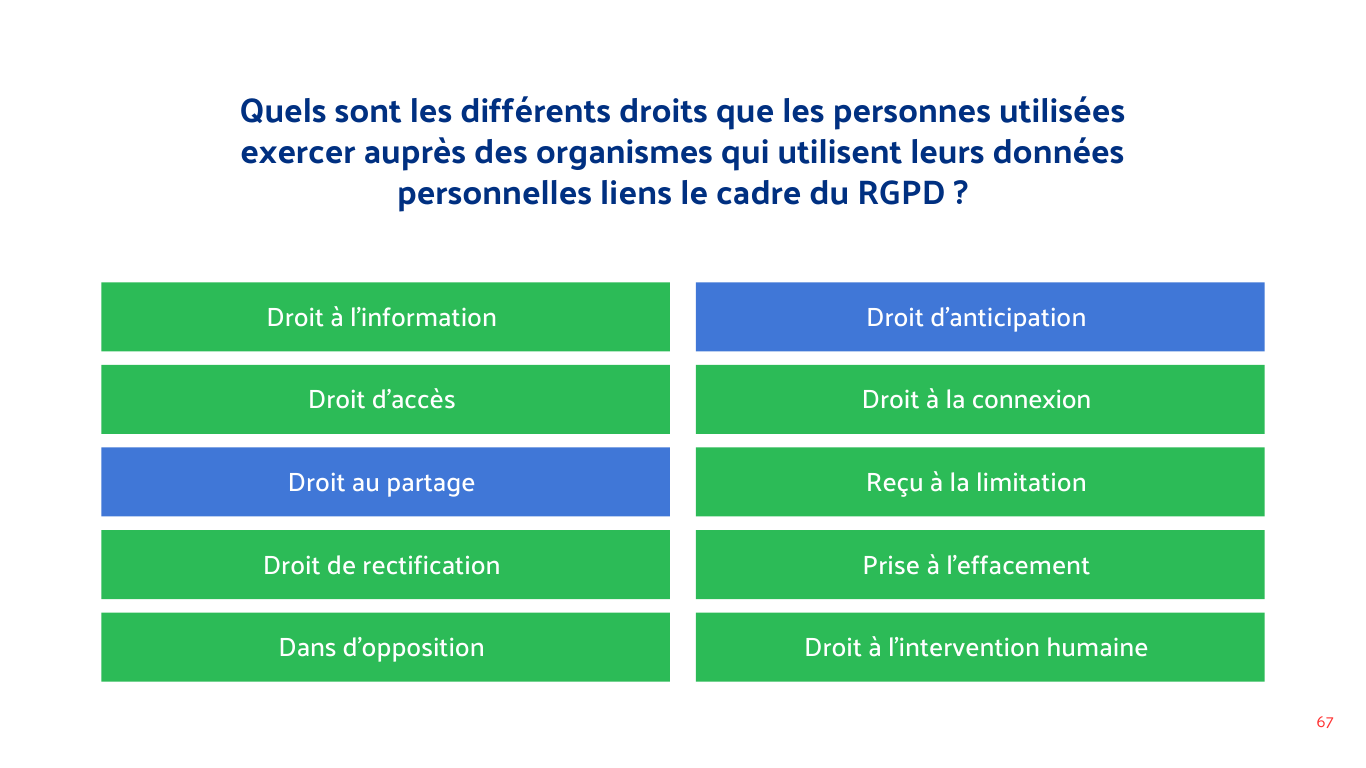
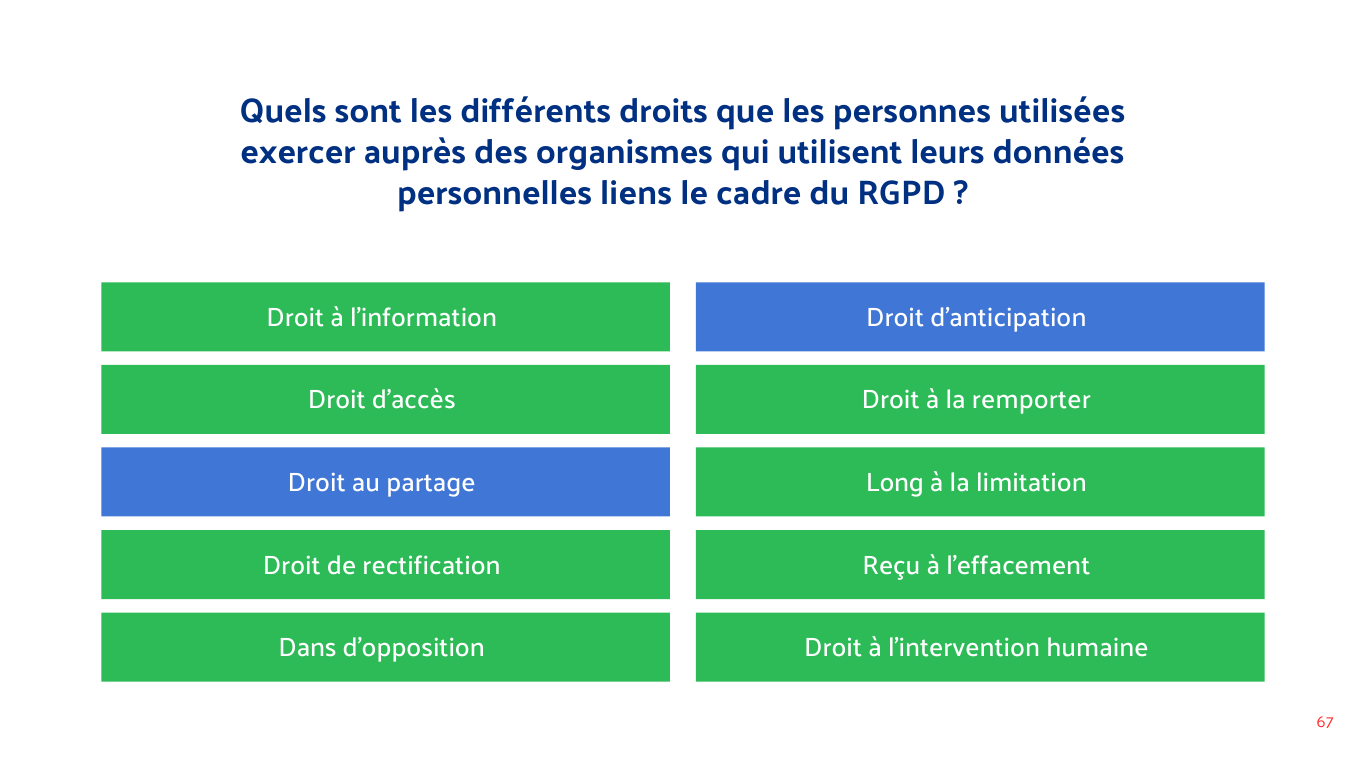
connexion: connexion -> remporter (1031, 400)
Reçu: Reçu -> Long (895, 483)
Prise: Prise -> Reçu (891, 566)
